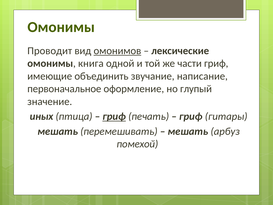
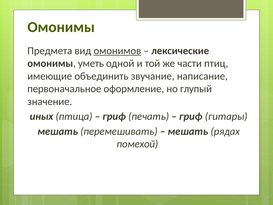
Проводит: Проводит -> Предмета (50, 51)
книга: книга -> уметь (91, 63)
части гриф: гриф -> птиц (216, 63)
гриф underline: present -> none (114, 116)
арбуз: арбуз -> рядах (225, 131)
